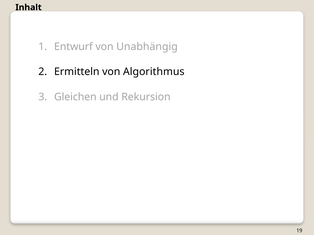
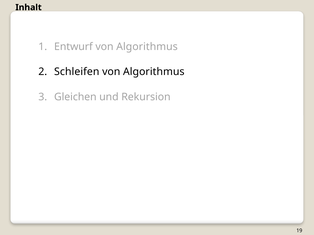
Entwurf von Unabhängig: Unabhängig -> Algorithmus (147, 47)
Ermitteln: Ermitteln -> Schleifen (77, 72)
